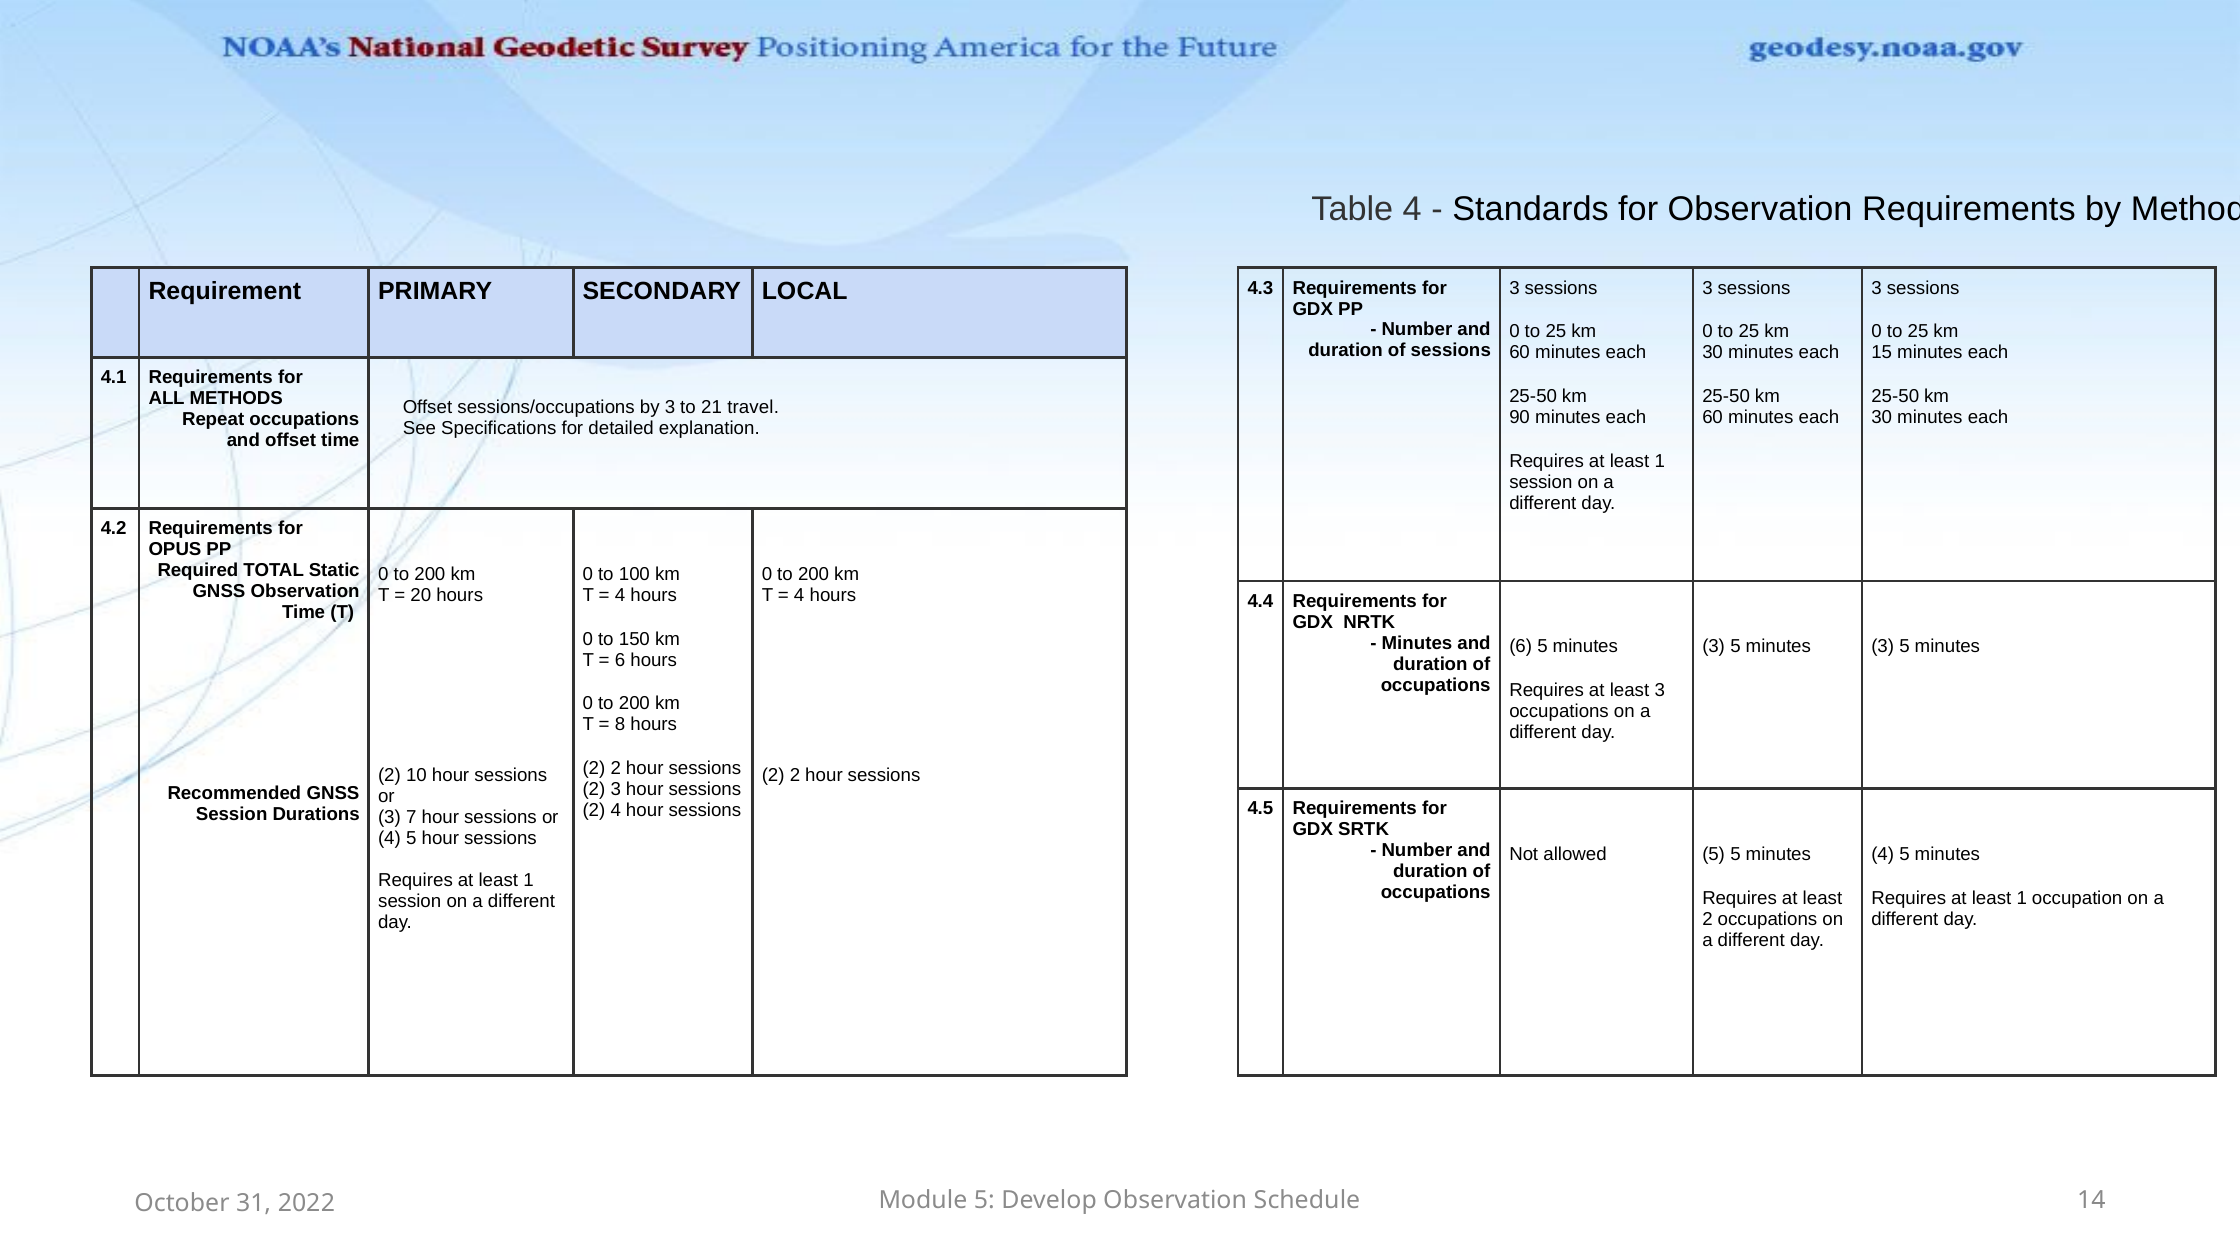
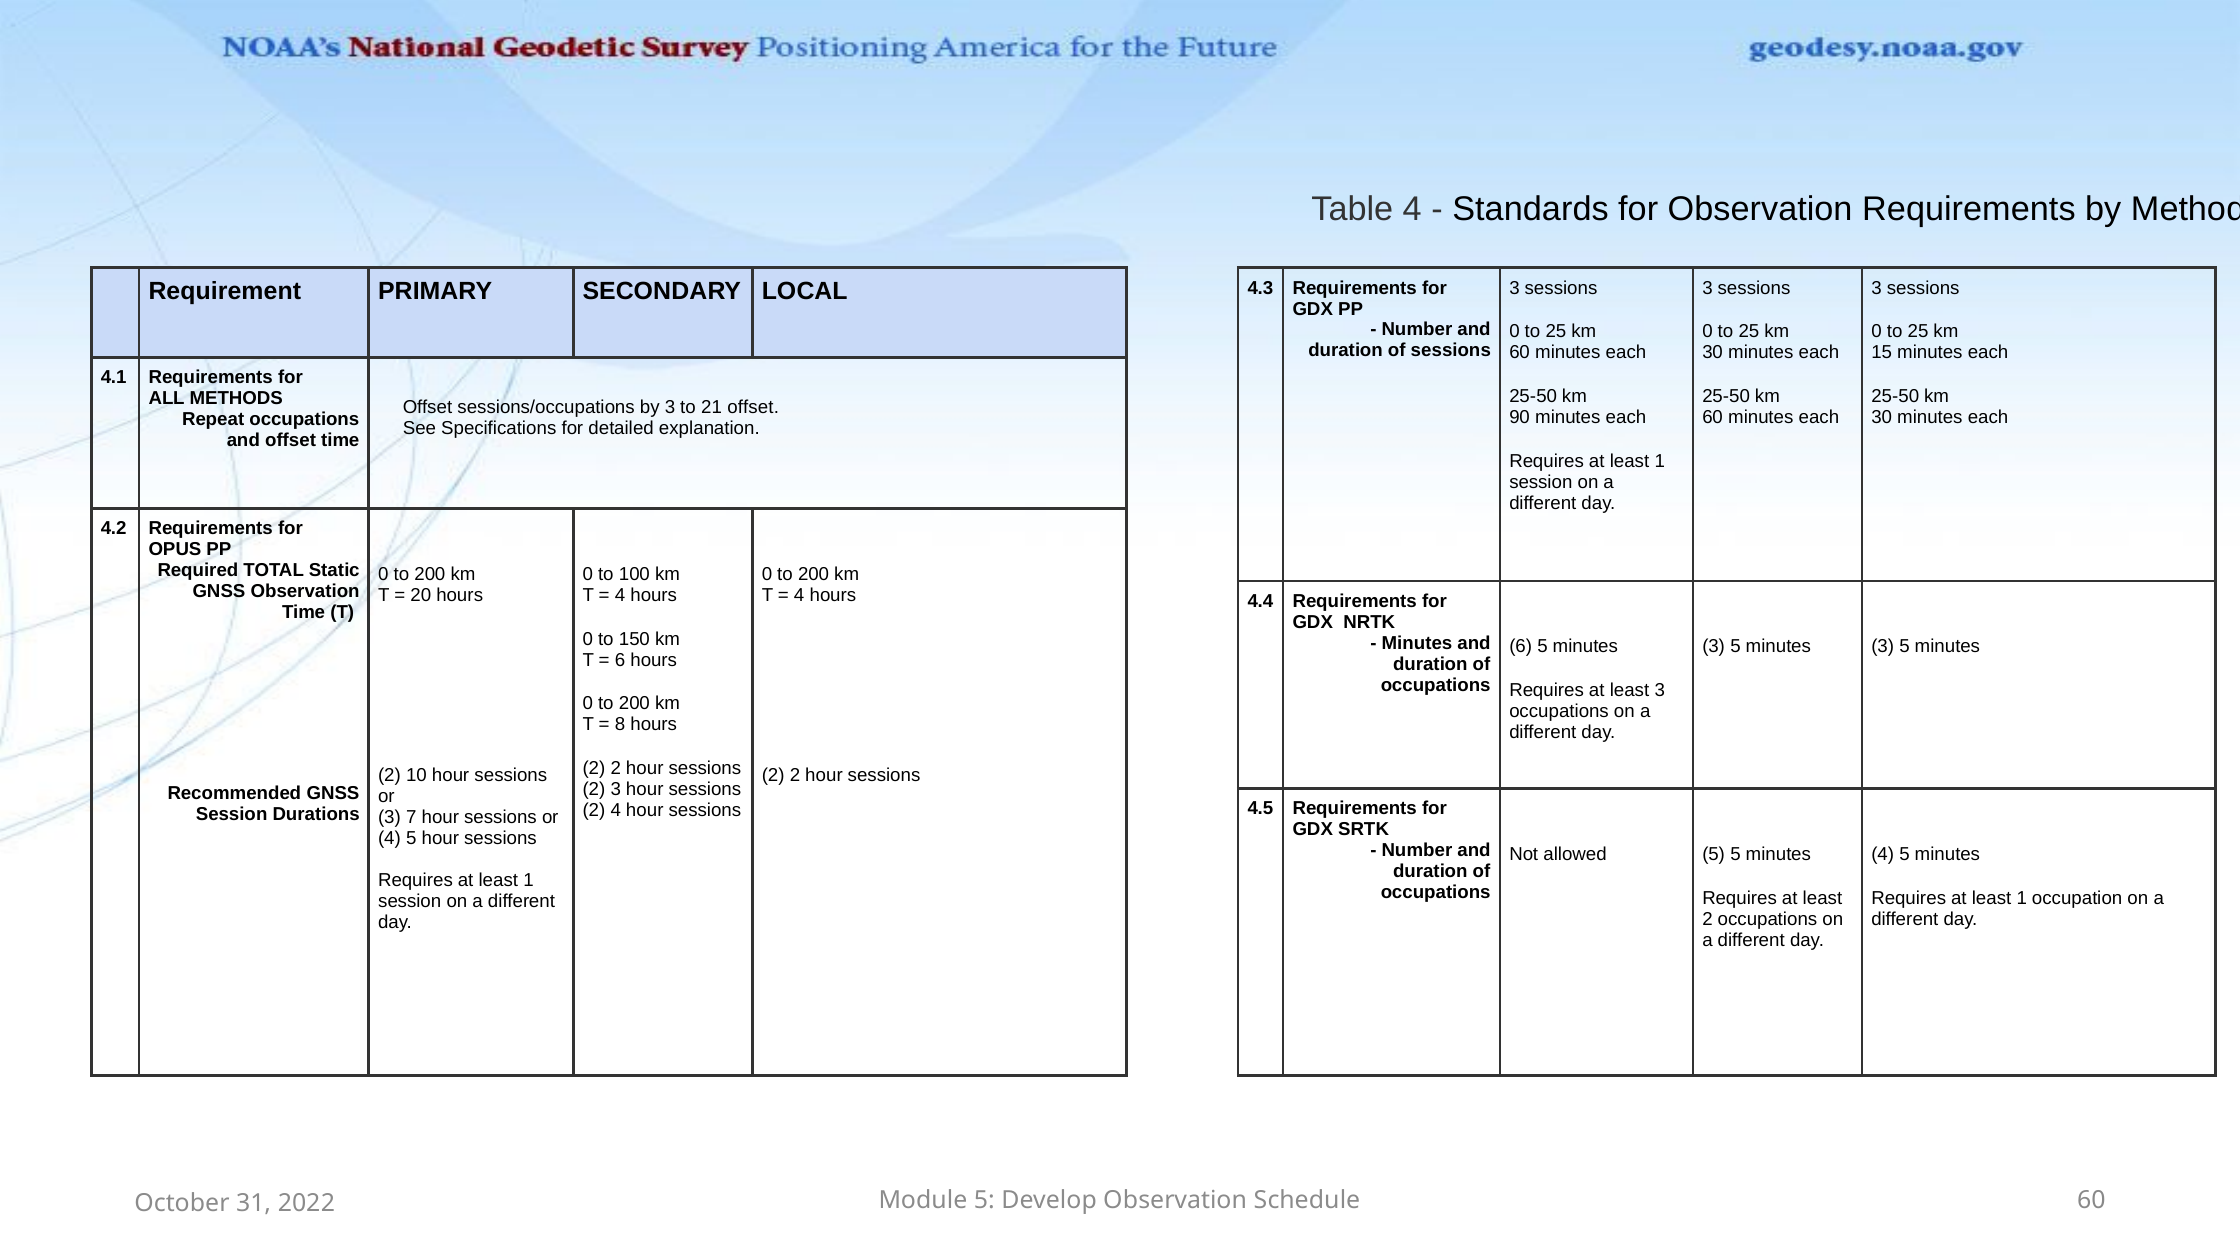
21 travel: travel -> offset (753, 408)
Schedule 14: 14 -> 60 (2091, 1201)
